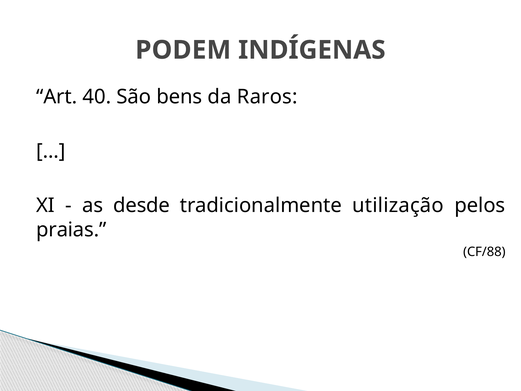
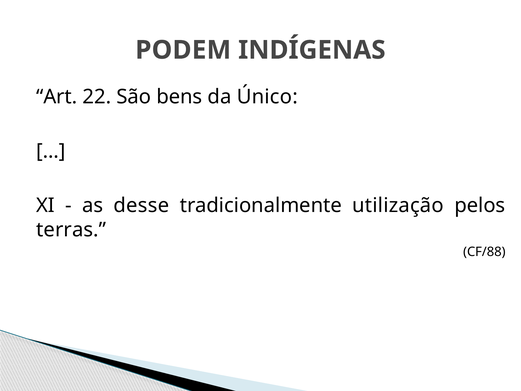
40: 40 -> 22 (97, 97)
Raros: Raros -> Único (267, 97)
desde: desde -> desse (141, 205)
praias: praias -> terras (71, 230)
